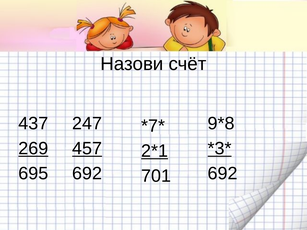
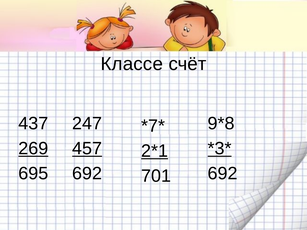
Назови: Назови -> Классе (132, 64)
